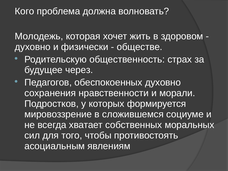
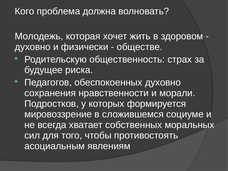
через: через -> риска (79, 70)
